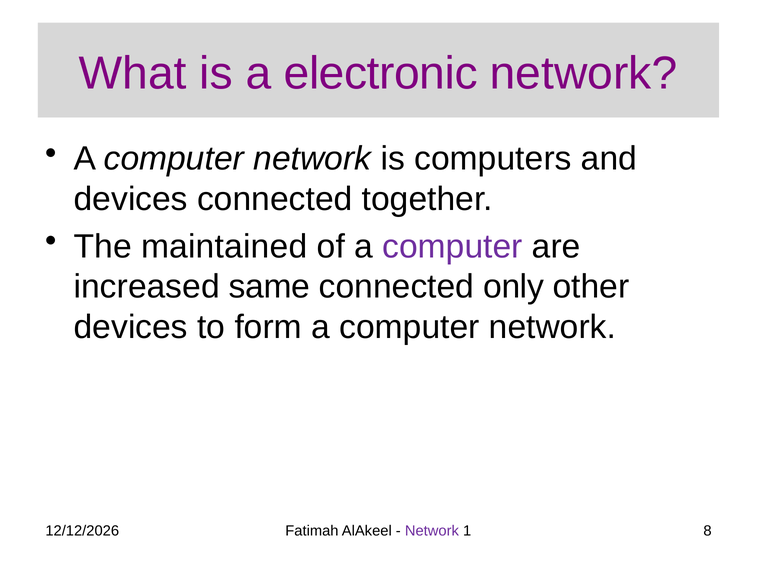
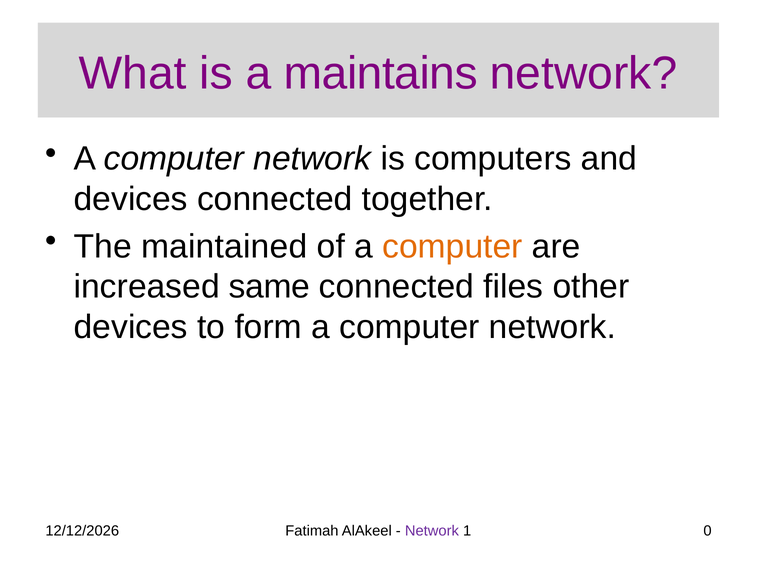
electronic: electronic -> maintains (381, 73)
computer colour: purple -> orange (452, 246)
only: only -> files (513, 287)
8: 8 -> 0 (707, 531)
